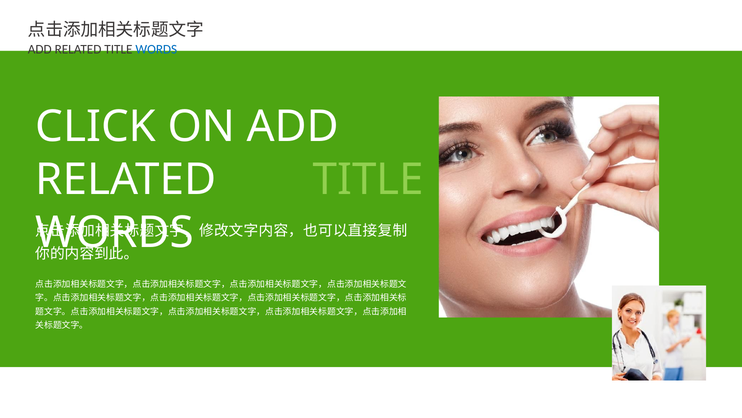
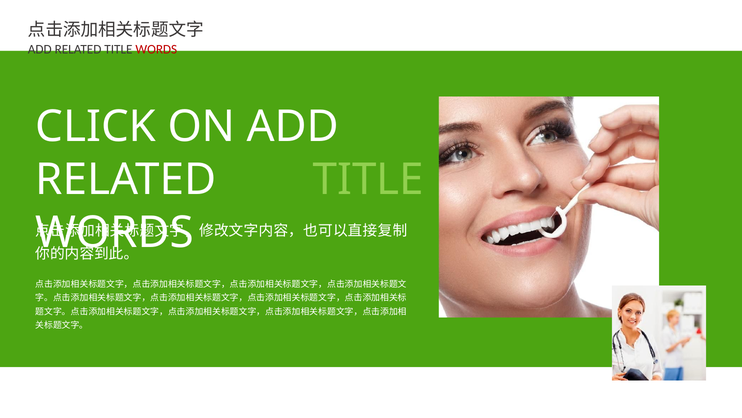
WORDS colour: blue -> red (156, 49)
